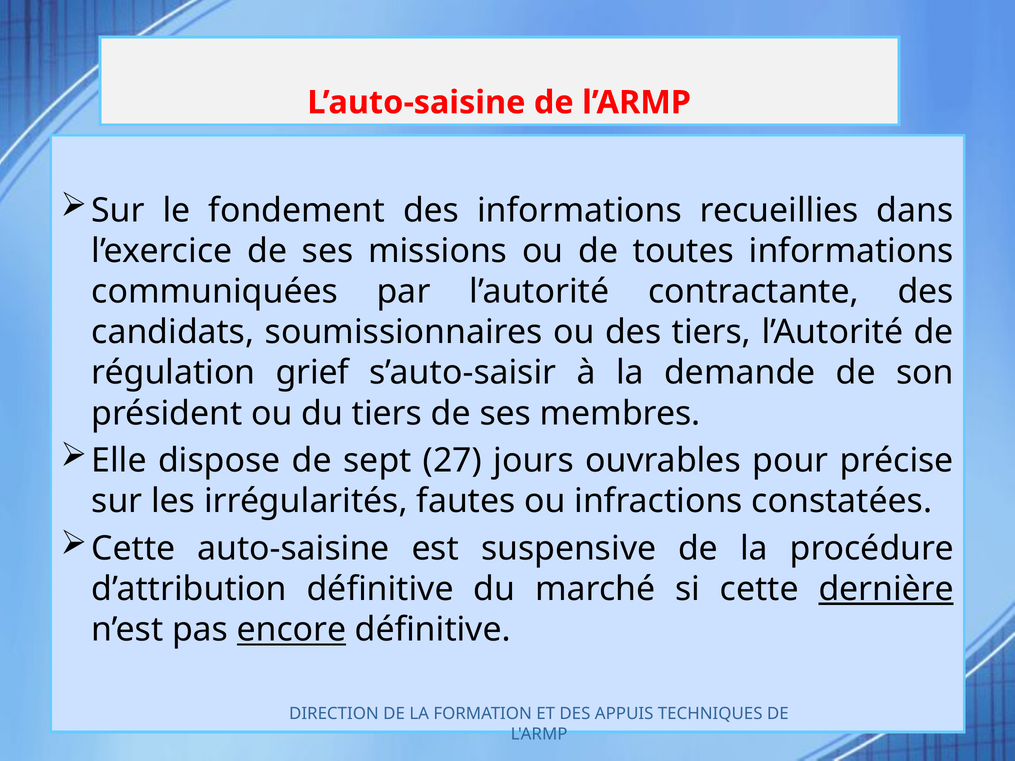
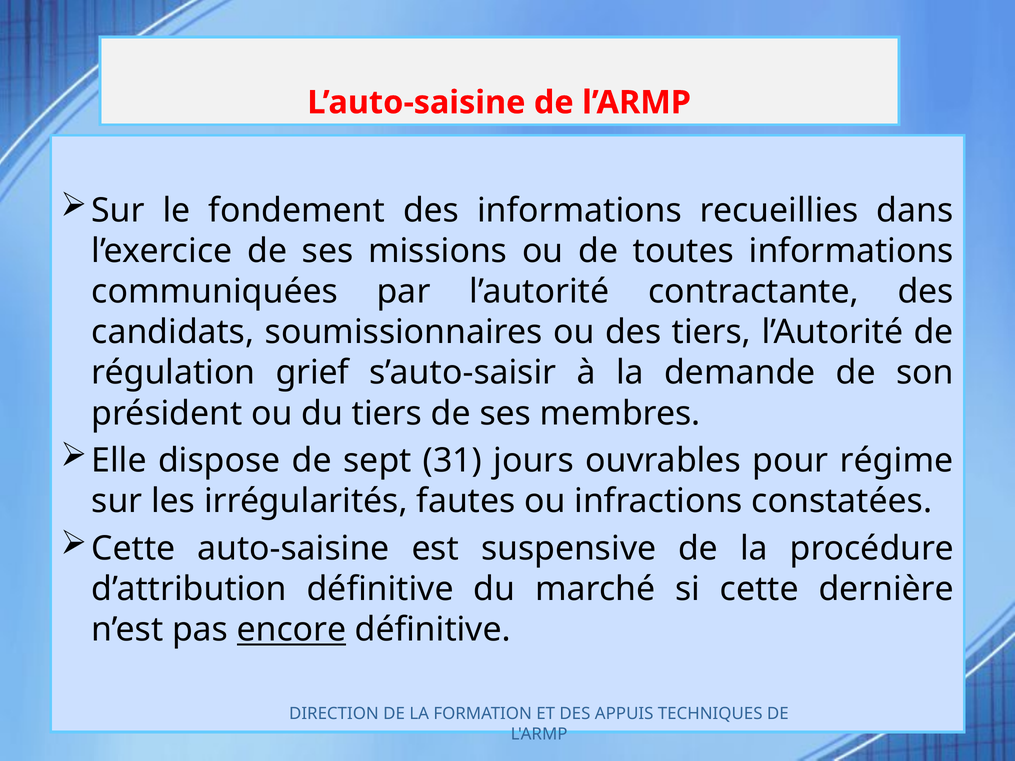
27: 27 -> 31 (452, 461)
précise: précise -> régime (897, 461)
dernière underline: present -> none (886, 589)
